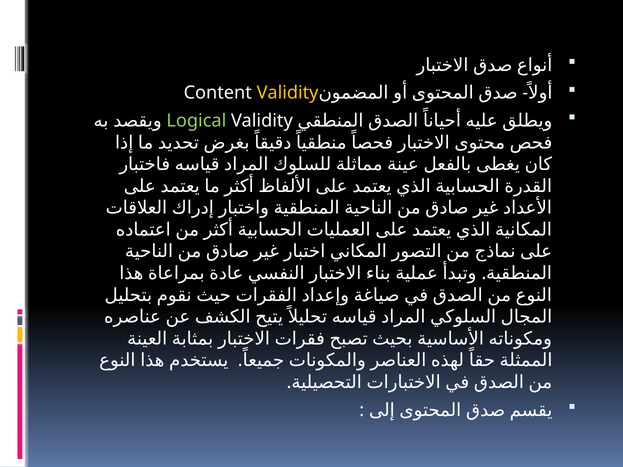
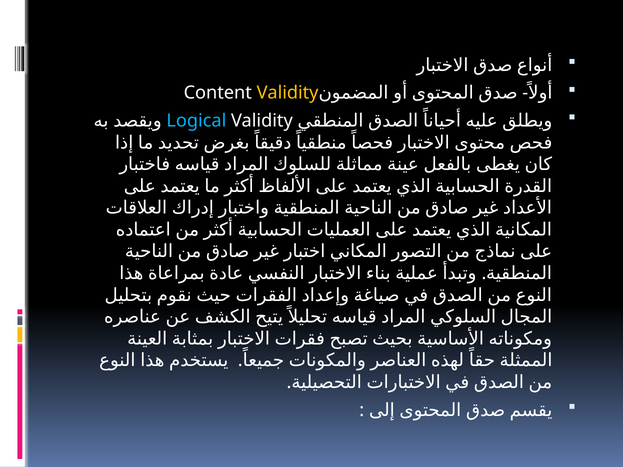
Logical colour: light green -> light blue (196, 121)
